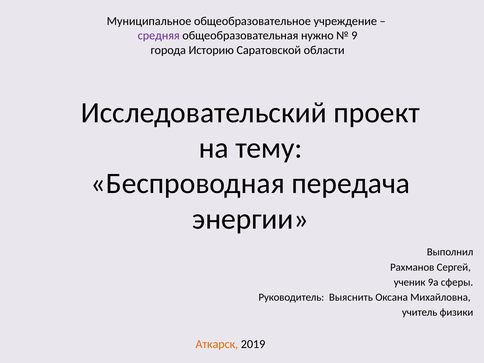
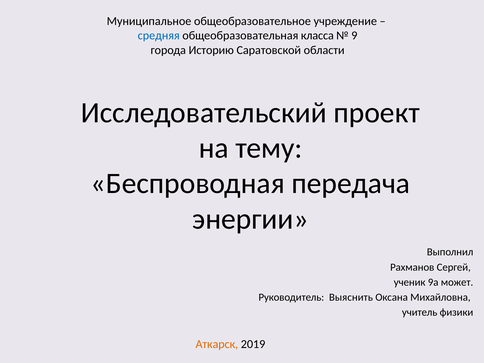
средняя colour: purple -> blue (159, 36)
нужно: нужно -> класса (317, 36)
сферы: сферы -> может (457, 282)
